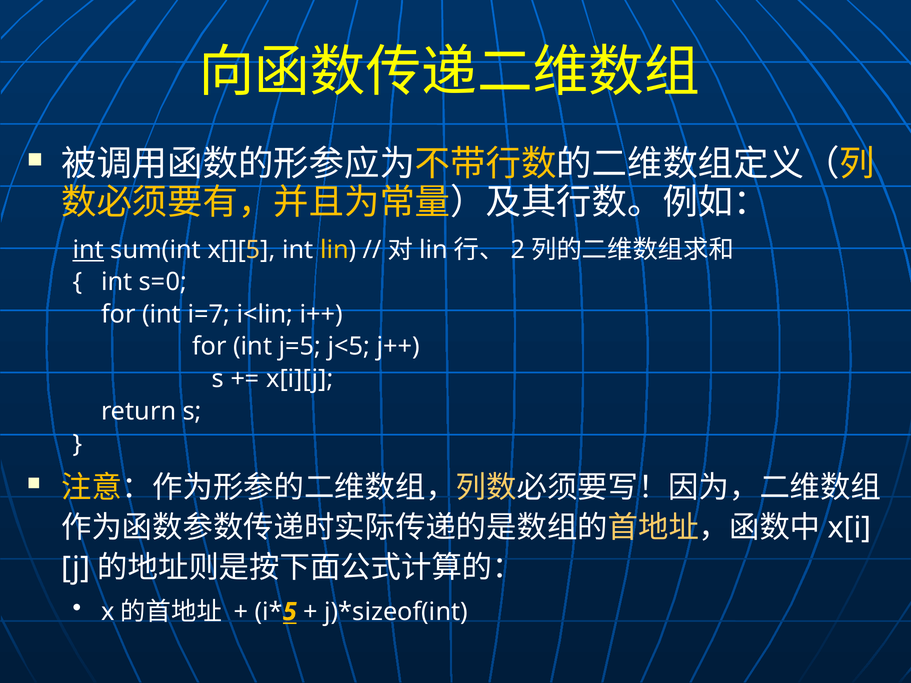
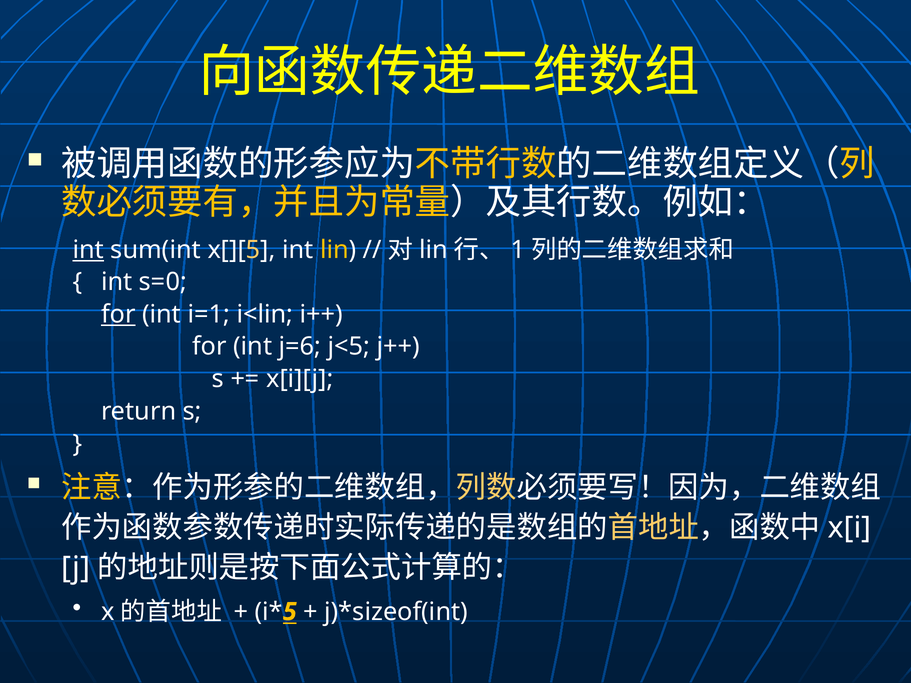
2: 2 -> 1 (518, 250)
for underline: none -> present (118, 314)
i=7: i=7 -> i=1 (209, 314)
j=5: j=5 -> j=6 (300, 347)
